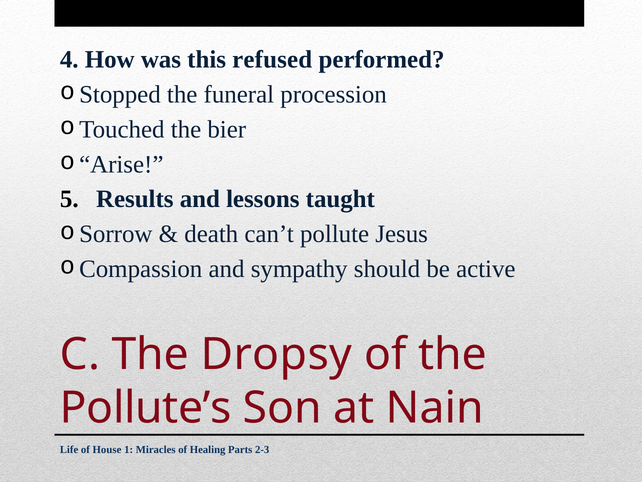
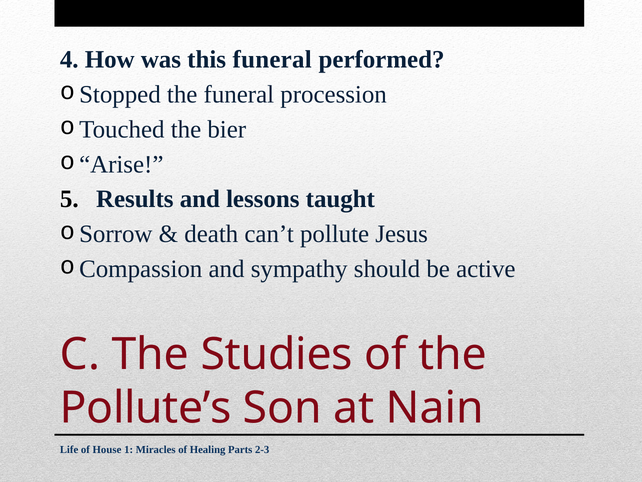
this refused: refused -> funeral (272, 59)
Dropsy: Dropsy -> Studies (277, 354)
